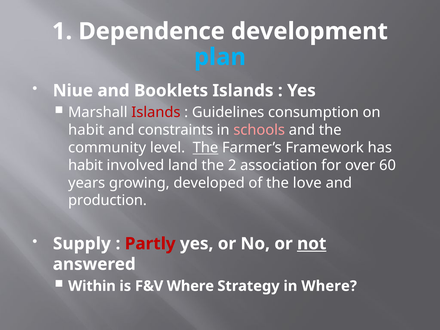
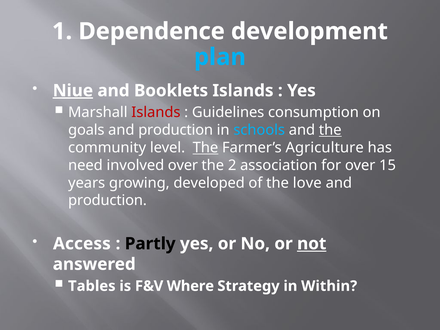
Niue underline: none -> present (73, 91)
habit: habit -> goals (86, 130)
constraints: constraints -> production (176, 130)
schools colour: pink -> light blue (259, 130)
the underline: none -> present (330, 130)
Framework: Framework -> Agriculture (325, 148)
habit: habit -> need (85, 165)
involved land: land -> over (183, 165)
60: 60 -> 15 (388, 165)
Supply: Supply -> Access (82, 244)
Partly colour: red -> black (150, 244)
Within: Within -> Tables (92, 286)
in Where: Where -> Within (329, 286)
